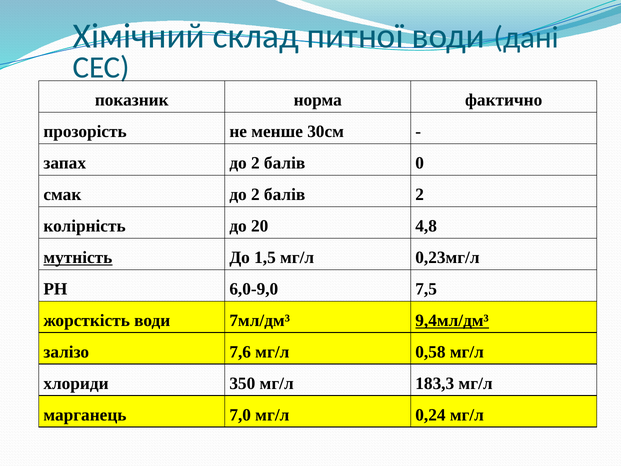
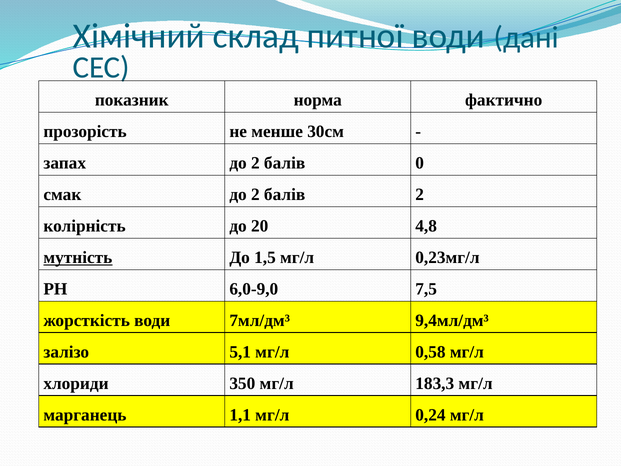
9,4мл/дм³ underline: present -> none (452, 320)
7,6: 7,6 -> 5,1 (240, 352)
7,0: 7,0 -> 1,1 (240, 415)
